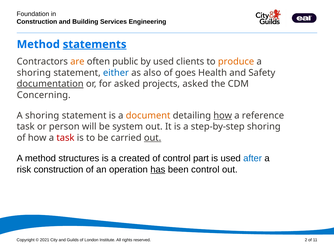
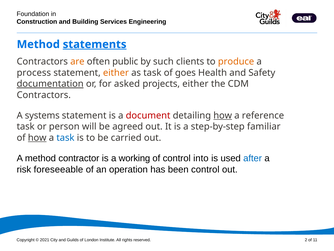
by used: used -> such (163, 61)
shoring: shoring -> process (34, 73)
either colour: blue -> orange (116, 73)
as also: also -> task (152, 73)
projects asked: asked -> either (195, 84)
Concerning: Concerning -> Contractors (44, 95)
shoring: shoring -> systems (42, 115)
document colour: orange -> red (148, 115)
system: system -> agreed (128, 126)
step-by-step shoring: shoring -> familiar (264, 126)
how underline: none -> present (37, 138)
task colour: red -> blue (65, 138)
out underline: present -> none (153, 138)
structures: structures -> contractor (79, 158)
created: created -> working (134, 158)
part: part -> into (201, 158)
risk construction: construction -> foreseeable (58, 169)
has underline: present -> none (158, 169)
